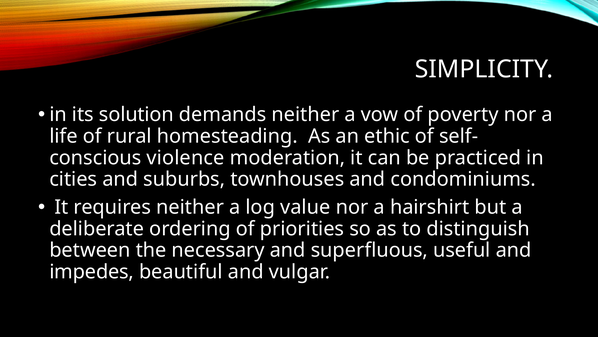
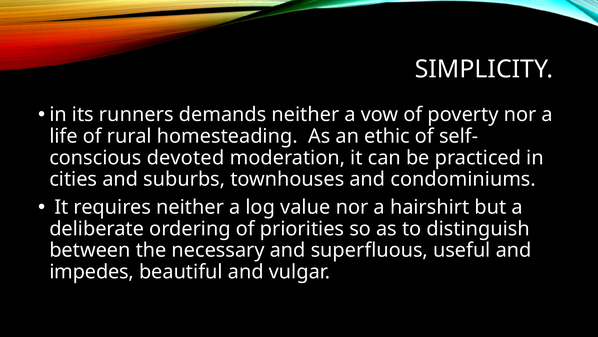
solution: solution -> runners (136, 114)
violence: violence -> devoted (186, 157)
